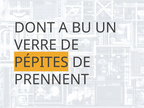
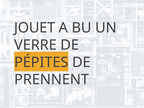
DONT: DONT -> JOUET (35, 28)
